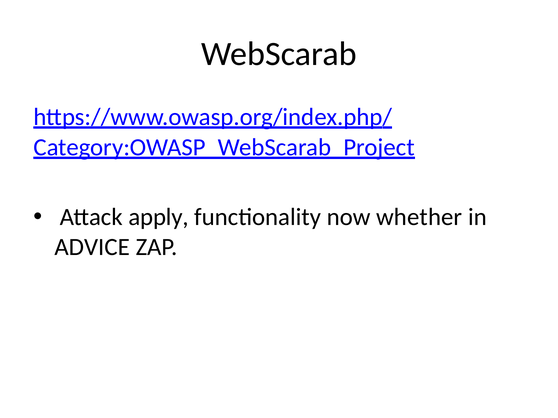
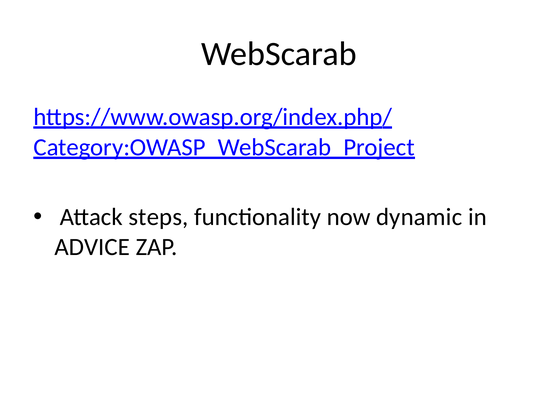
apply: apply -> steps (158, 217)
whether: whether -> dynamic (419, 217)
